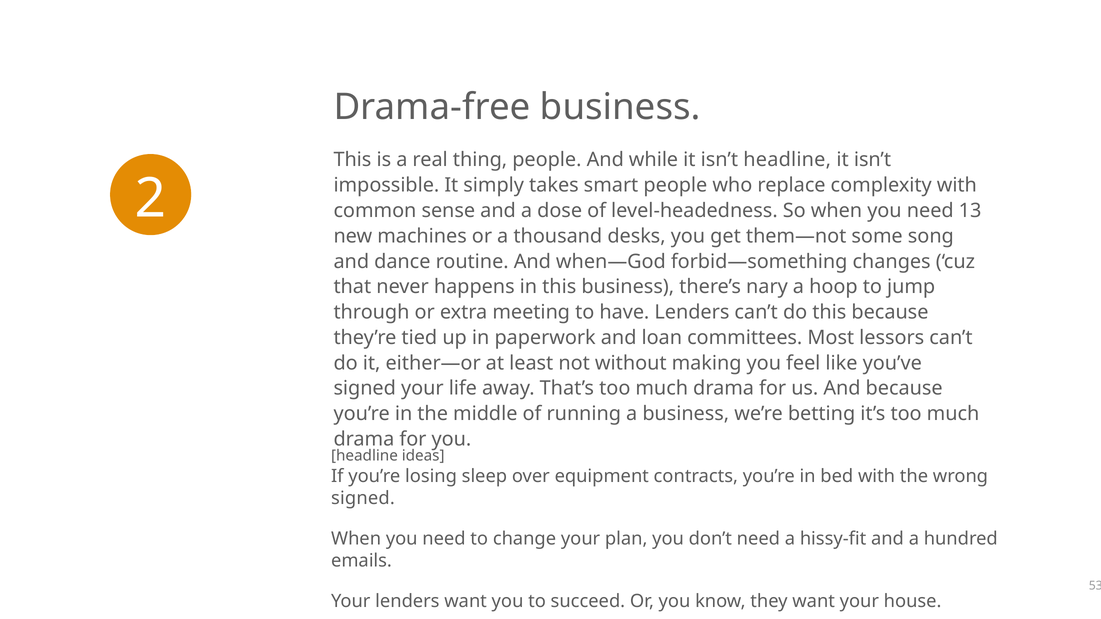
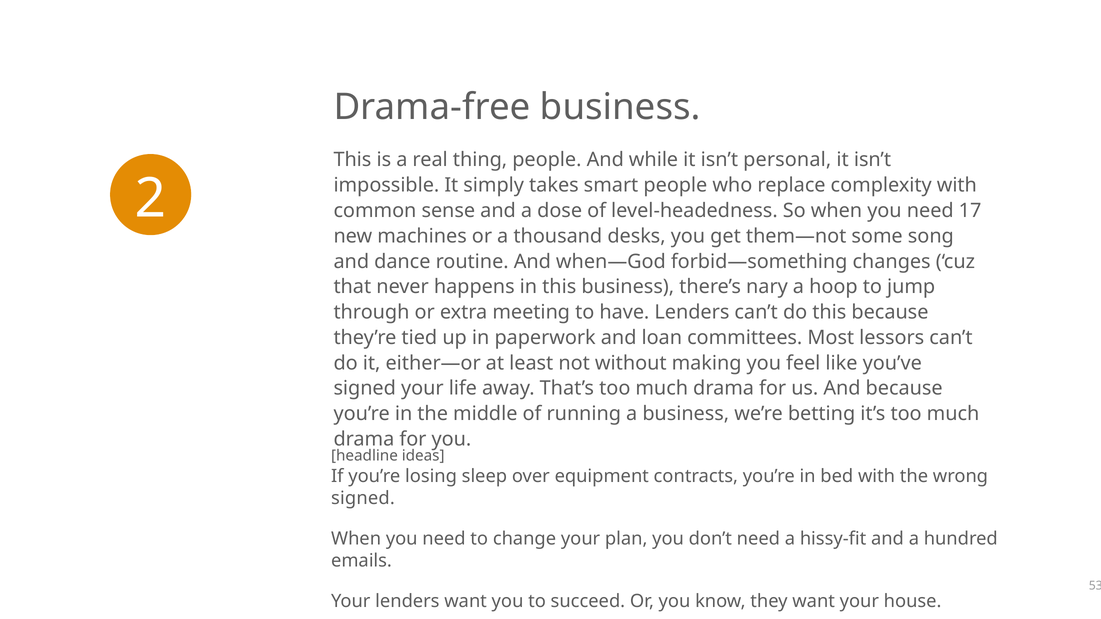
isn’t headline: headline -> personal (787, 160)
13: 13 -> 17 (970, 211)
